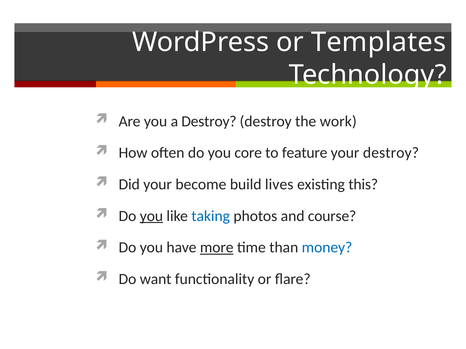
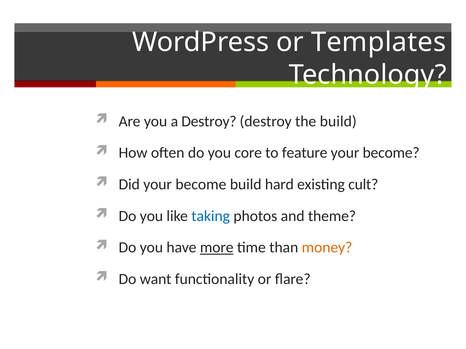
the work: work -> build (338, 121)
destroy: destroy -> become (391, 153)
lives: lives -> hard (279, 185)
this: this -> cult (363, 185)
you underline: present -> none (151, 216)
course: course -> theme (332, 216)
money colour: blue -> orange (327, 248)
